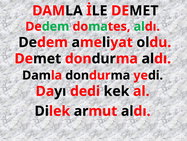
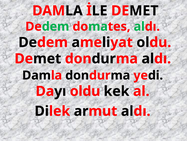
Dayı dedi: dedi -> oldu (85, 91)
